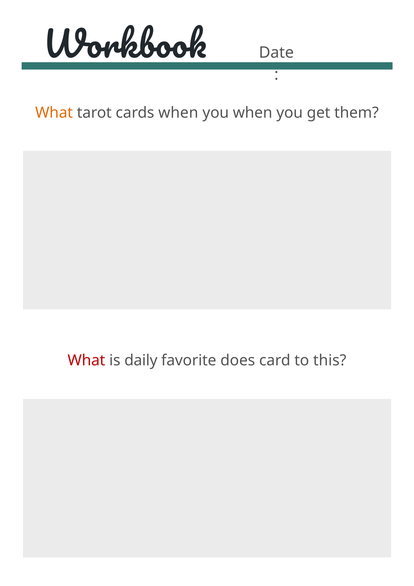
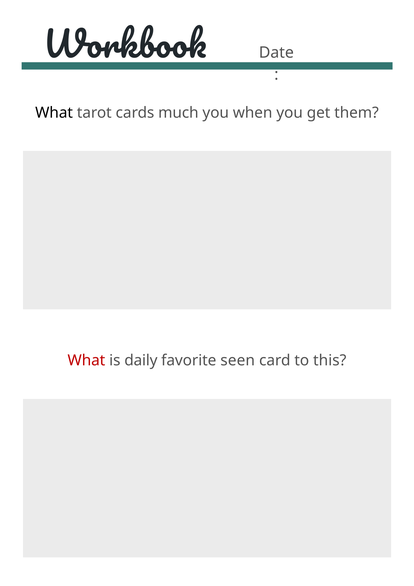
What colour: orange -> black (54, 113)
cards when: when -> much (178, 113)
does: does -> seen (238, 360)
